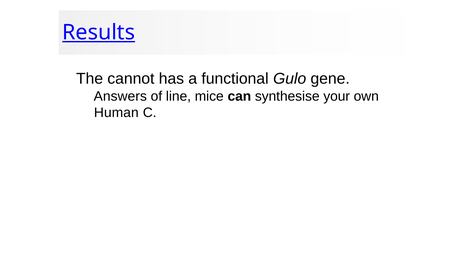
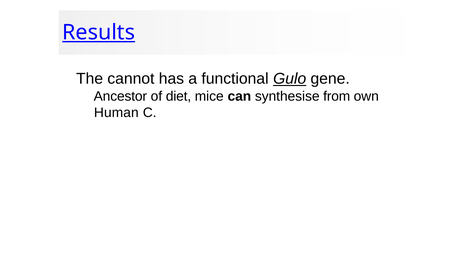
Gulo underline: none -> present (290, 79)
Answers: Answers -> Ancestor (120, 96)
line: line -> diet (179, 96)
your: your -> from (337, 96)
